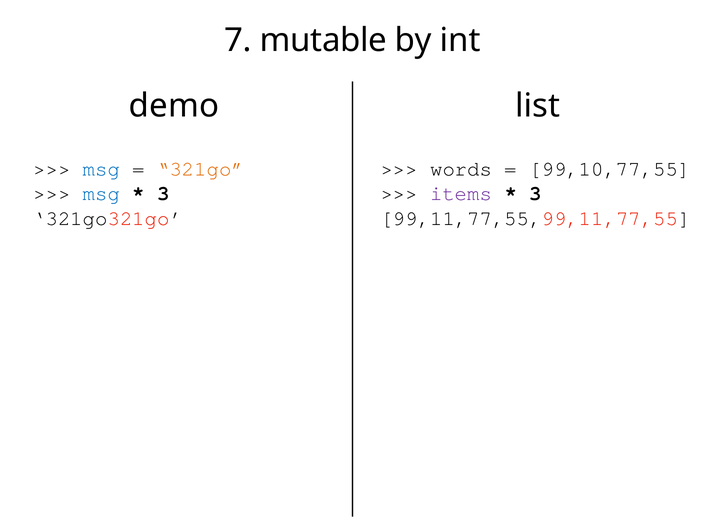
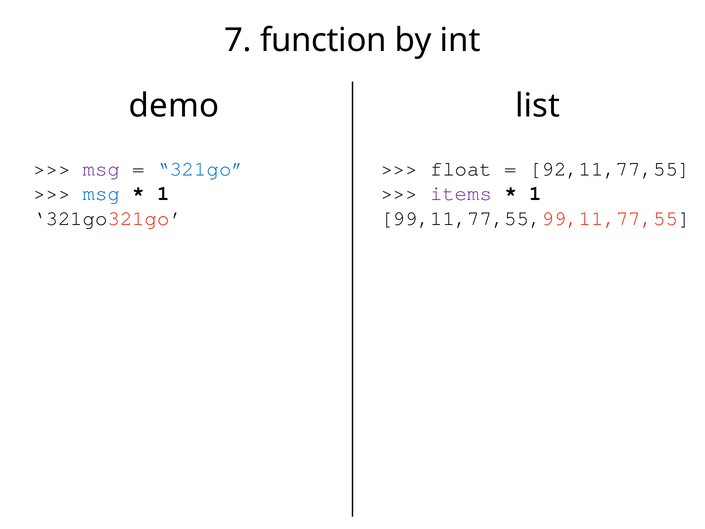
mutable: mutable -> function (323, 41)
msg colour: blue -> purple (101, 169)
321go colour: orange -> blue (201, 169)
words: words -> float (461, 169)
99,10,77,55: 99,10,77,55 -> 92,11,77,55 (610, 169)
3: 3 -> 1 (163, 193)
3: 3 -> 1 (535, 193)
